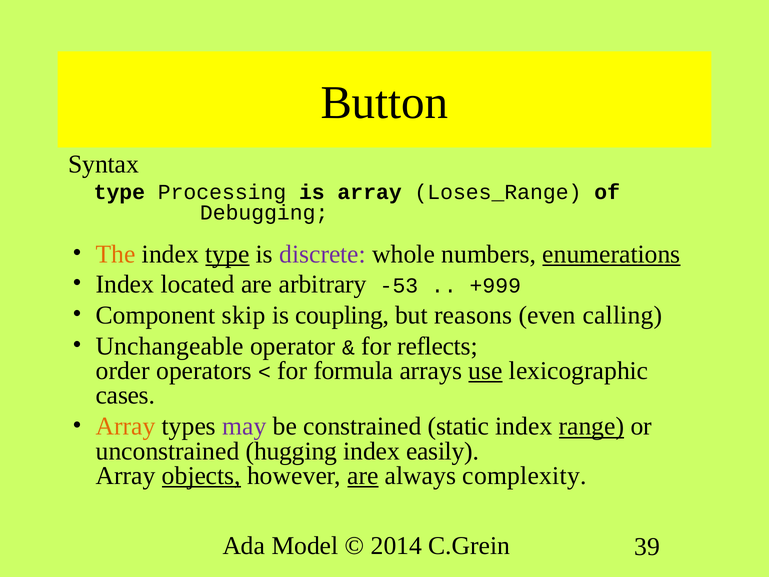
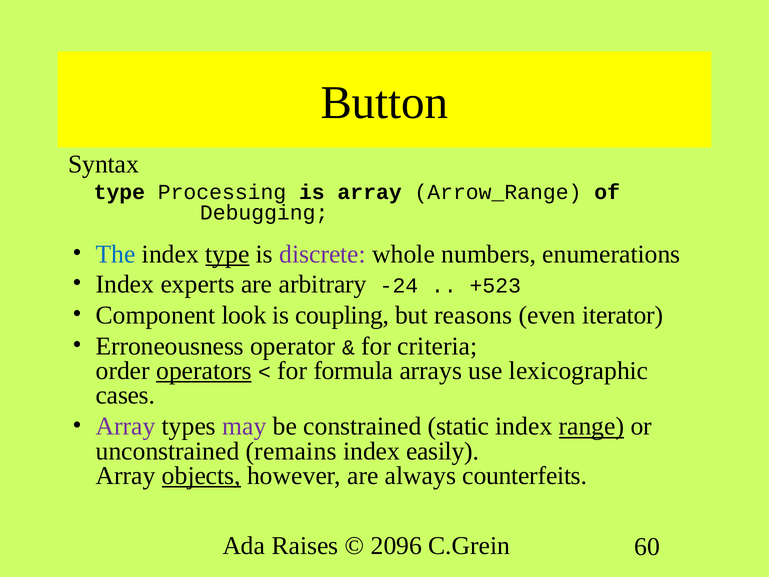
Loses_Range: Loses_Range -> Arrow_Range (498, 192)
The colour: orange -> blue (116, 254)
enumerations underline: present -> none (611, 254)
located: located -> experts (198, 284)
-53: -53 -> -24 (399, 285)
+999: +999 -> +523 (495, 285)
skip: skip -> look (244, 315)
calling: calling -> iterator (623, 315)
Unchangeable: Unchangeable -> Erroneousness (170, 346)
reflects: reflects -> criteria (437, 346)
operators underline: none -> present (204, 371)
use underline: present -> none (485, 371)
Array colour: orange -> purple (126, 426)
hugging: hugging -> remains (291, 451)
are underline: present -> none (363, 476)
complexity: complexity -> counterfeits (525, 476)
Model: Model -> Raises (305, 546)
2014: 2014 -> 2096 (396, 546)
39: 39 -> 60 (647, 547)
